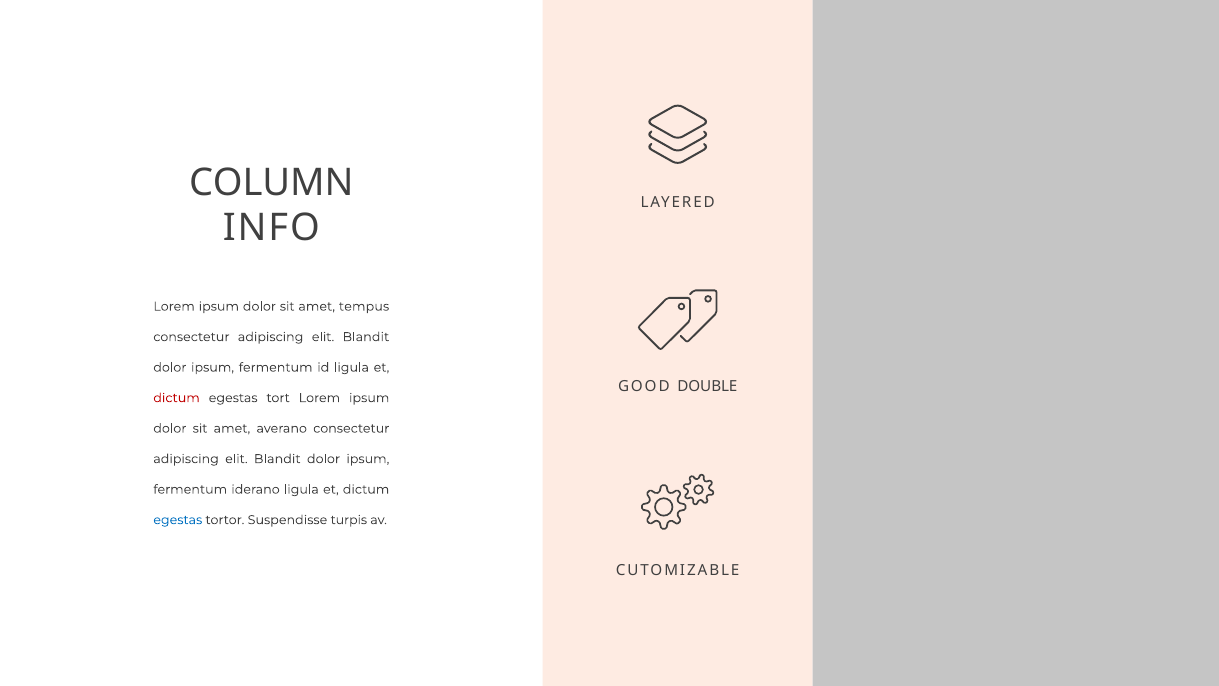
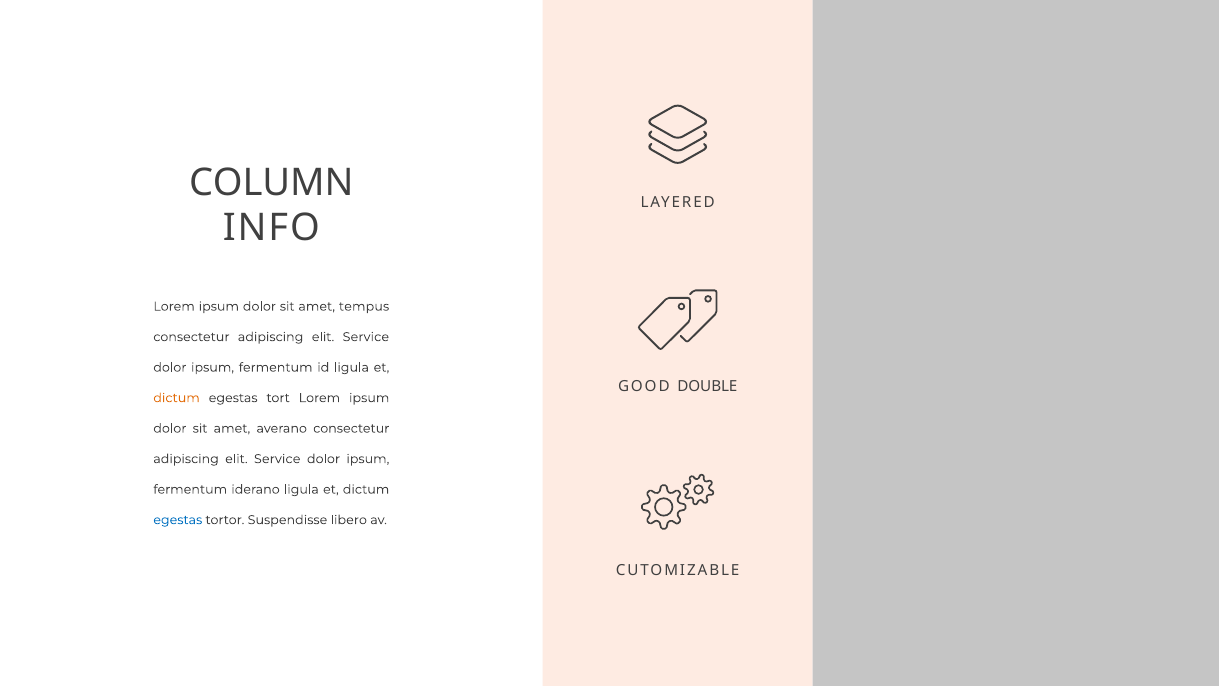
Blandit: Blandit -> Service (366, 337)
dictum colour: red -> orange (177, 398)
Blandit: Blandit -> Service (277, 459)
turpis: turpis -> libero (349, 520)
